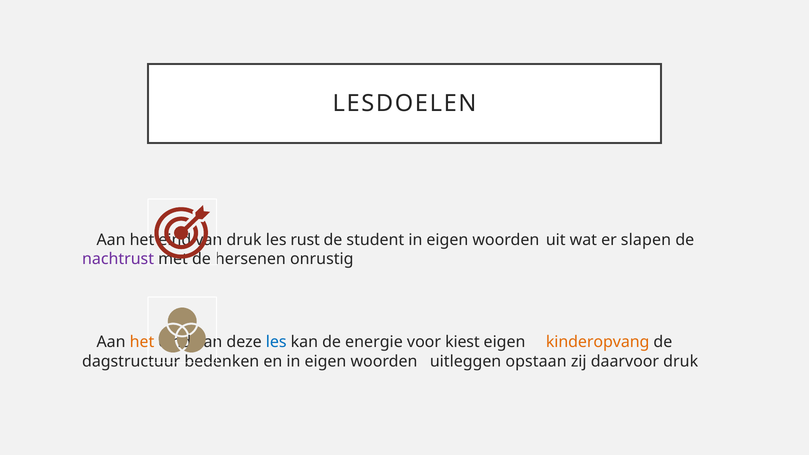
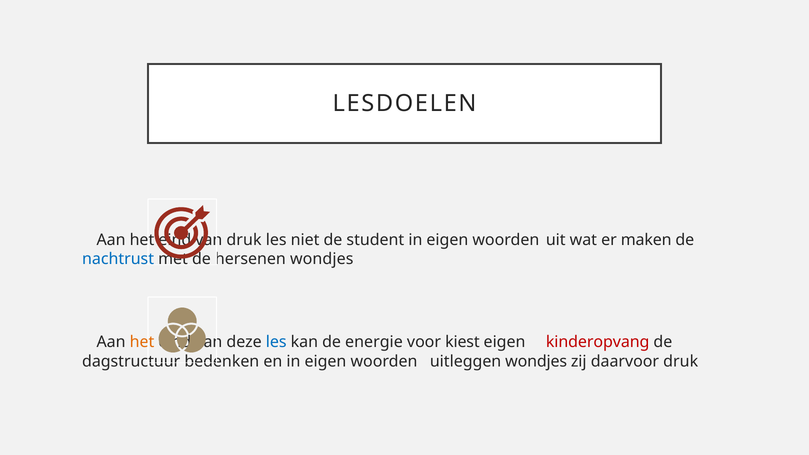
rust: rust -> niet (305, 240)
slapen: slapen -> maken (646, 240)
nachtrust colour: purple -> blue (118, 259)
hersenen onrustig: onrustig -> wondjes (322, 259)
kinderopvang colour: orange -> red (598, 342)
uitleggen opstaan: opstaan -> wondjes (536, 361)
